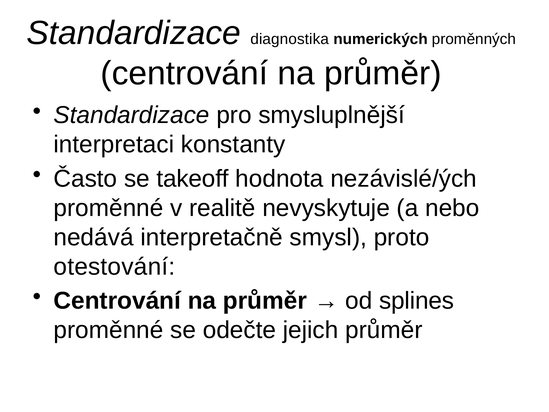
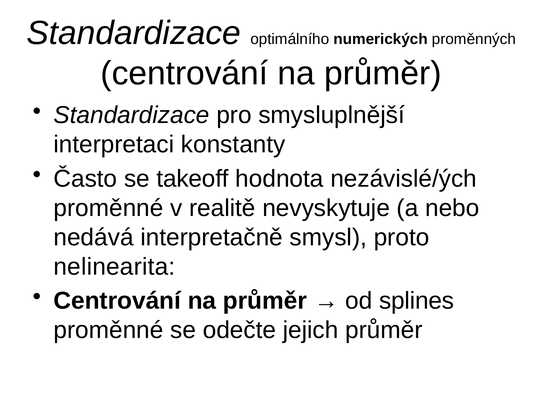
diagnostika: diagnostika -> optimálního (290, 39)
otestování: otestování -> nelinearita (114, 266)
